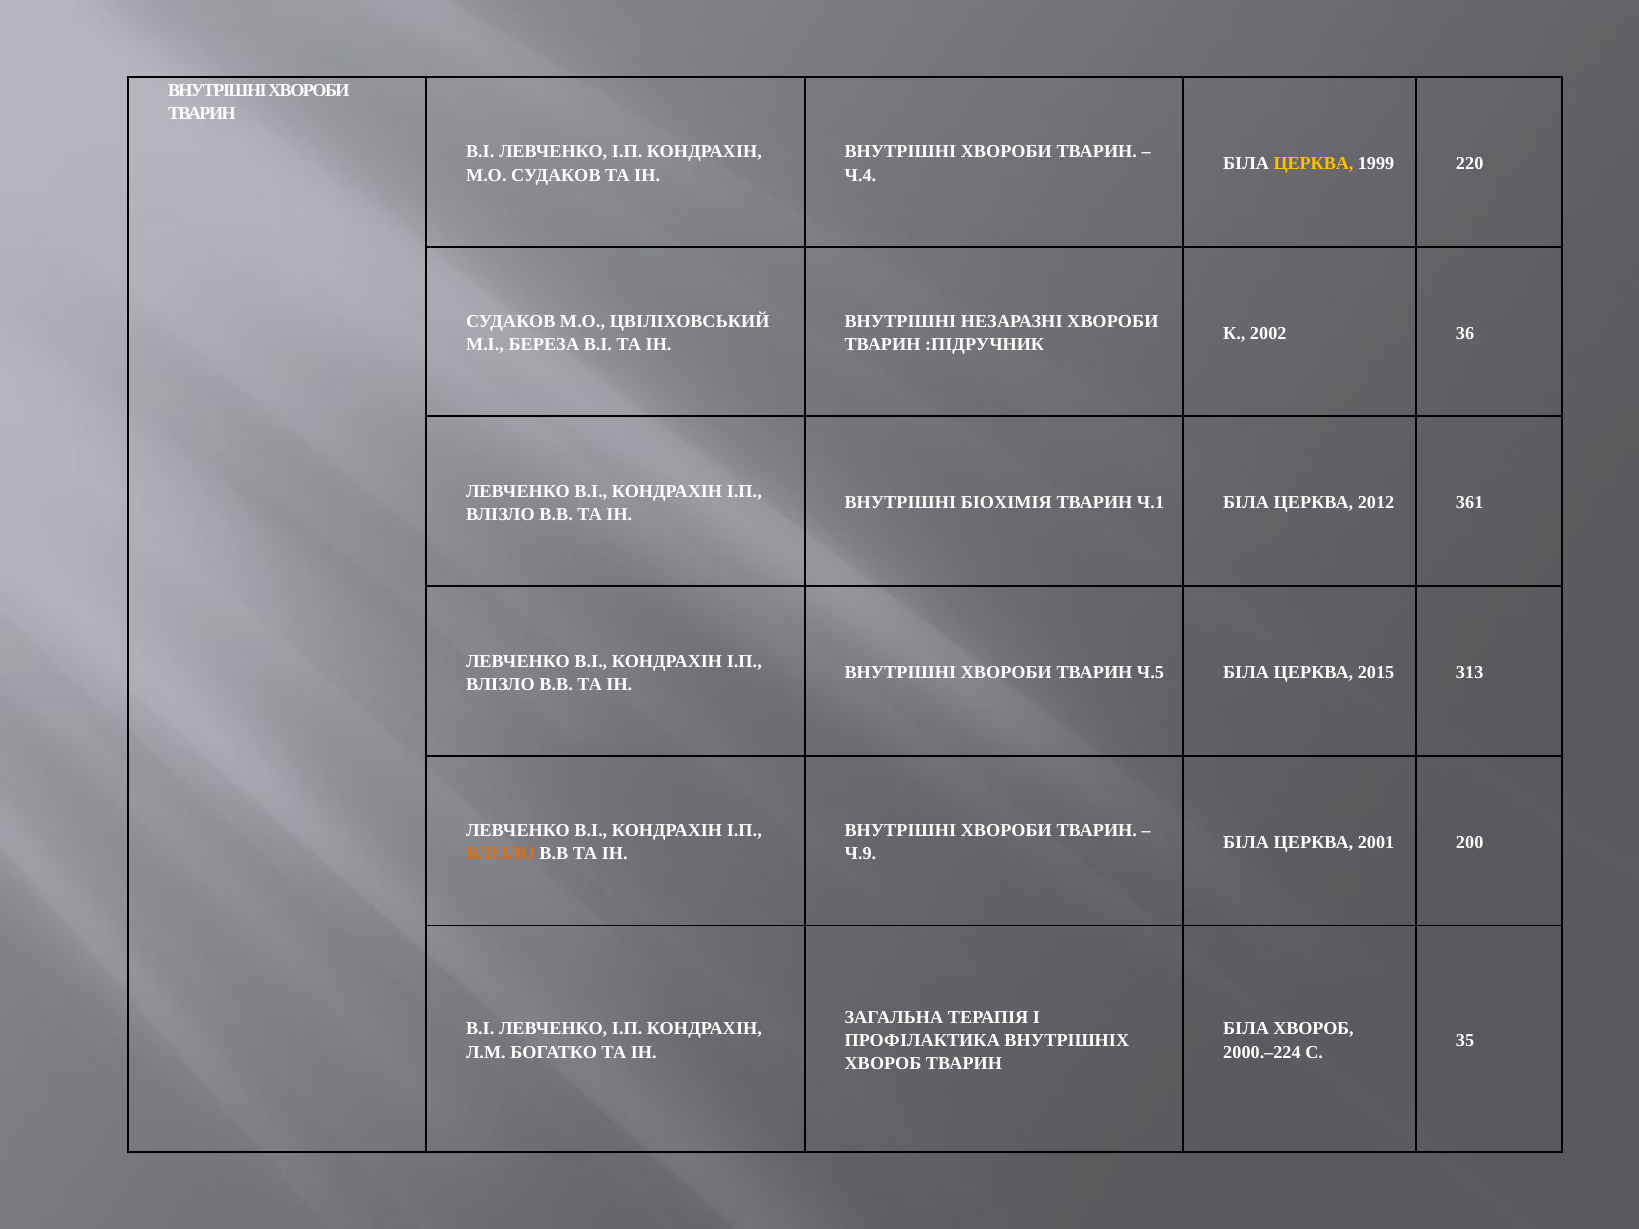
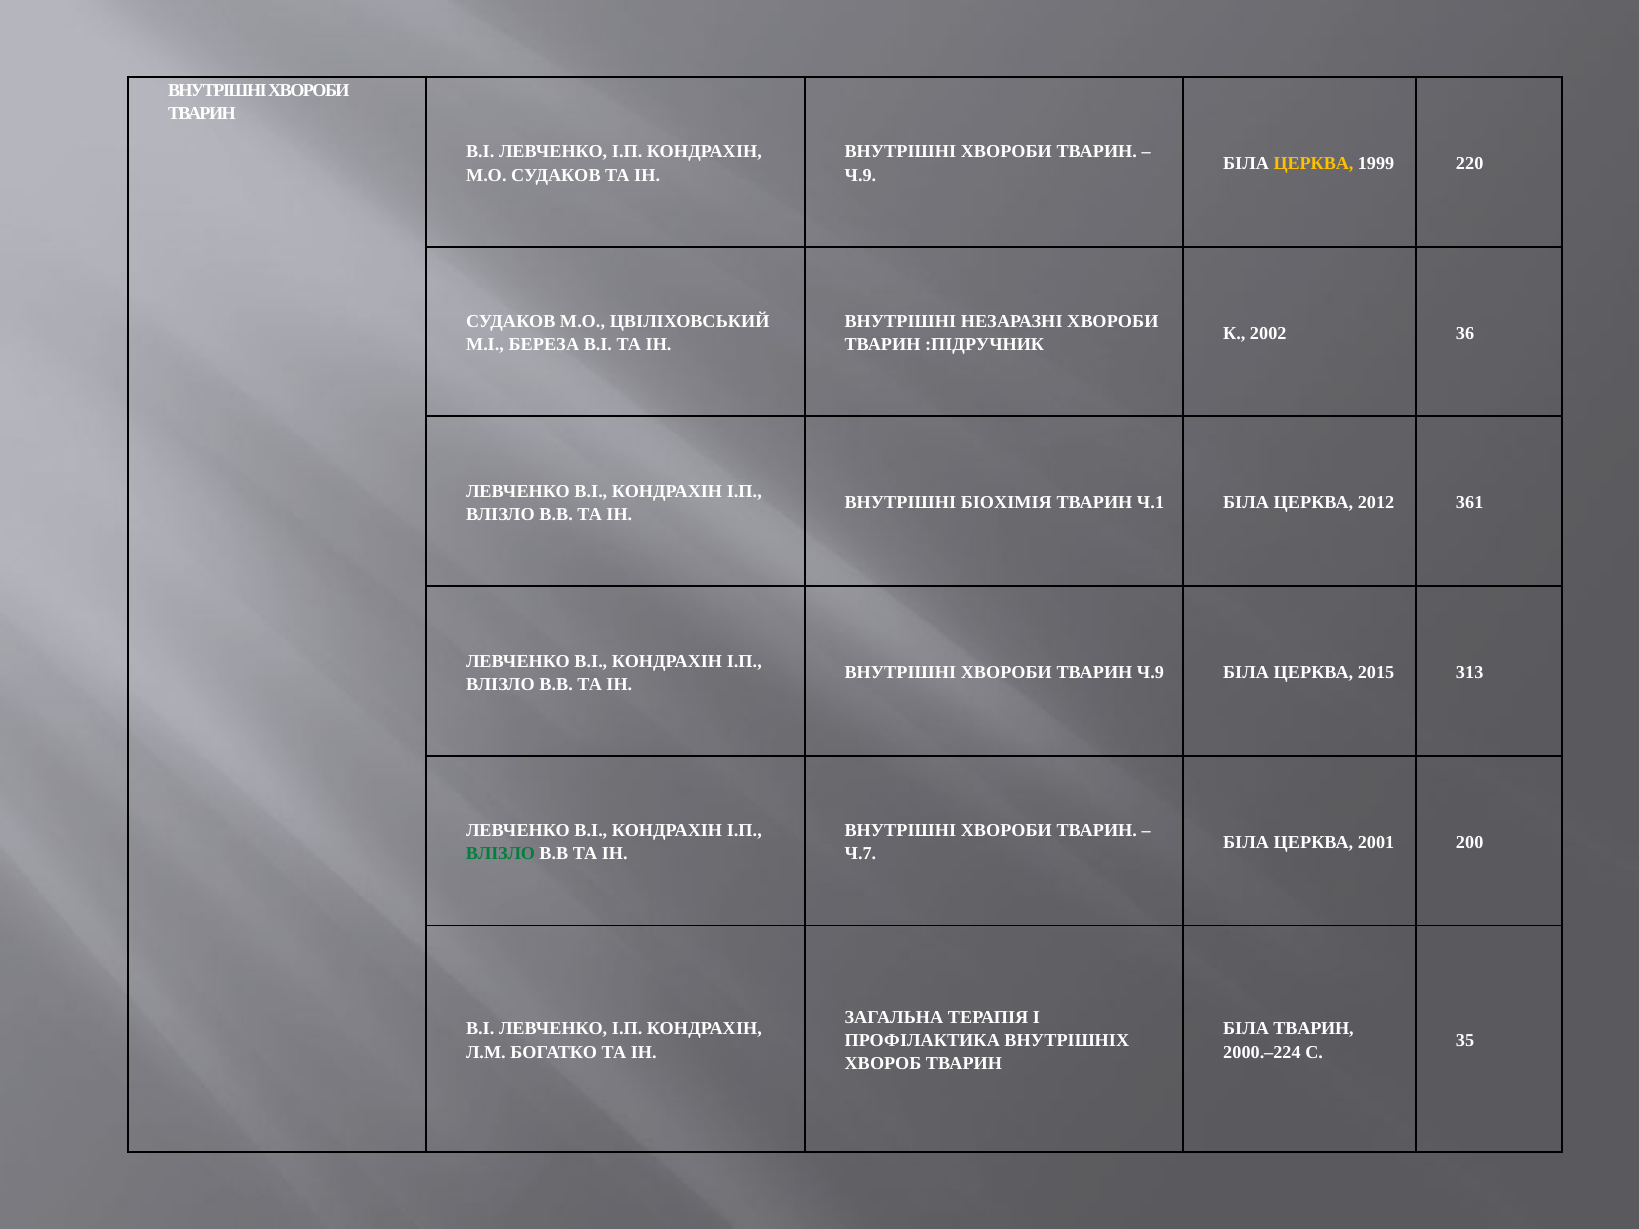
Ч.4: Ч.4 -> Ч.9 (860, 175)
ТВАРИН Ч.5: Ч.5 -> Ч.9 (1151, 673)
ВЛІЗЛО colour: orange -> green (501, 854)
Ч.9: Ч.9 -> Ч.7 (860, 854)
БІЛА ХВОРОБ: ХВОРОБ -> ТВАРИН (1314, 1029)
